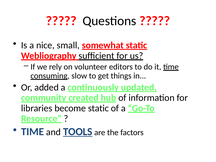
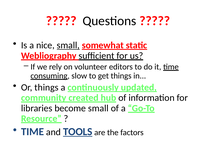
small underline: none -> present (68, 45)
Or added: added -> things (47, 87)
become static: static -> small (98, 108)
